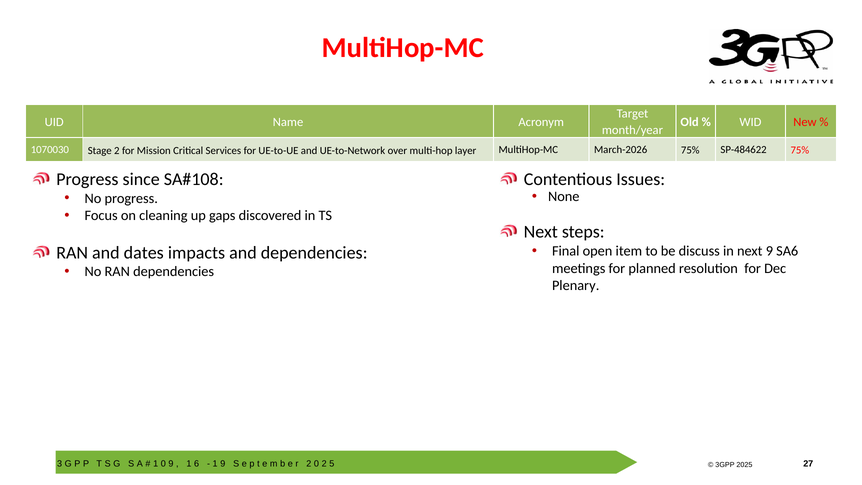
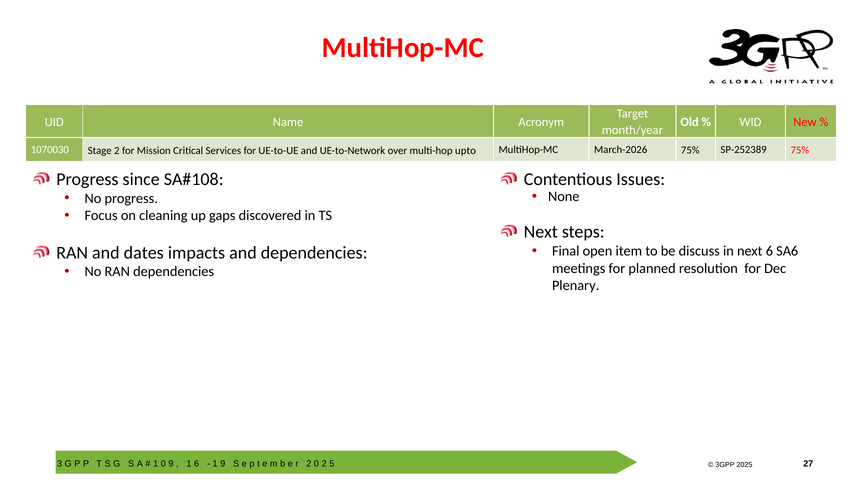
layer: layer -> upto (466, 150)
SP-484622: SP-484622 -> SP-252389 (744, 149)
next 9: 9 -> 6 (769, 251)
